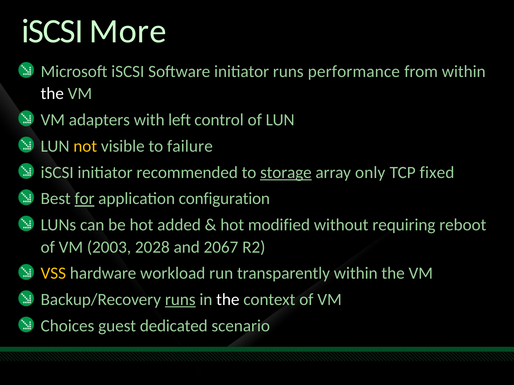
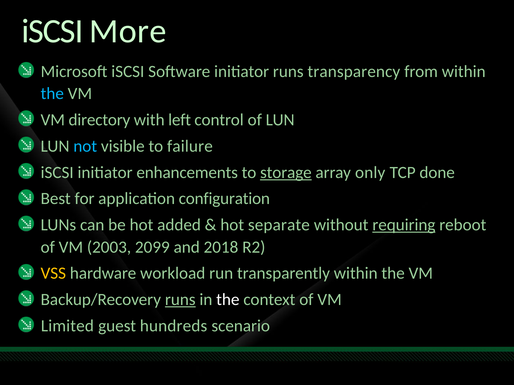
performance: performance -> transparency (354, 71)
the colour: white -> light blue (52, 94)
adapters: adapters -> directory (99, 120)
not colour: yellow -> light blue (85, 146)
recommended: recommended -> enhancements (187, 173)
fixed: fixed -> done (437, 173)
for underline: present -> none (85, 199)
modified: modified -> separate (279, 225)
requiring underline: none -> present (404, 225)
2028: 2028 -> 2099 (152, 247)
2067: 2067 -> 2018 (221, 247)
Choices: Choices -> Limited (67, 326)
dedicated: dedicated -> hundreds (174, 326)
